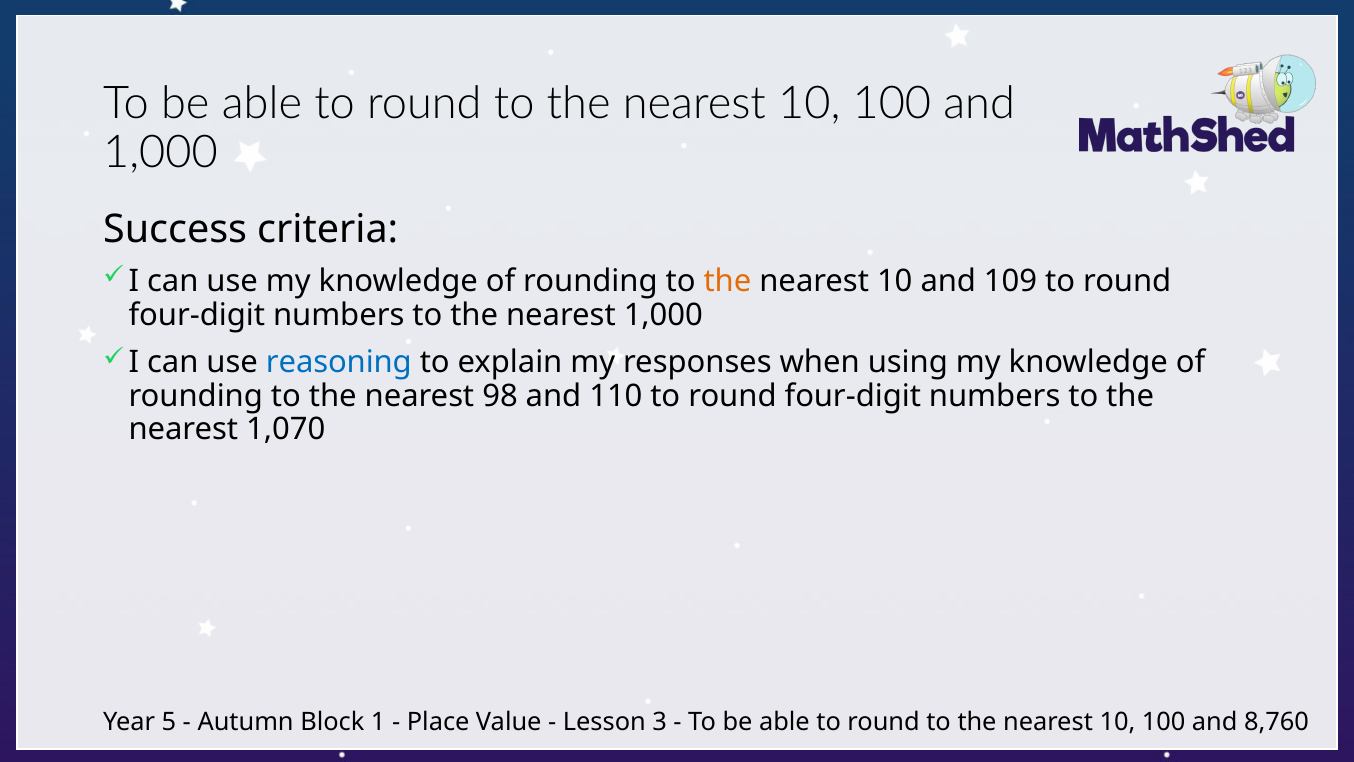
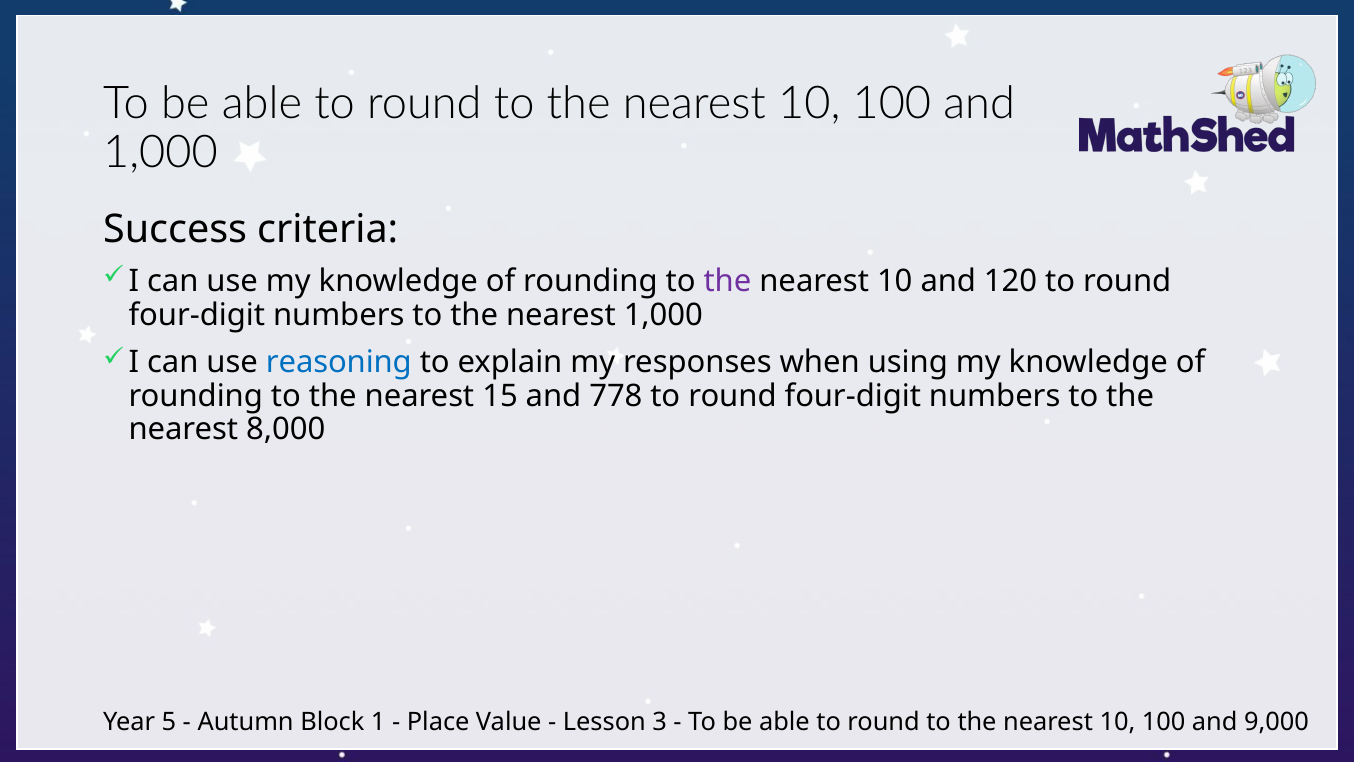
the colour: orange -> purple (727, 281)
109: 109 -> 120 (1011, 281)
98: 98 -> 15 (500, 396)
110: 110 -> 778 (616, 396)
1,070: 1,070 -> 8,000 (286, 429)
8,760: 8,760 -> 9,000 (1277, 721)
